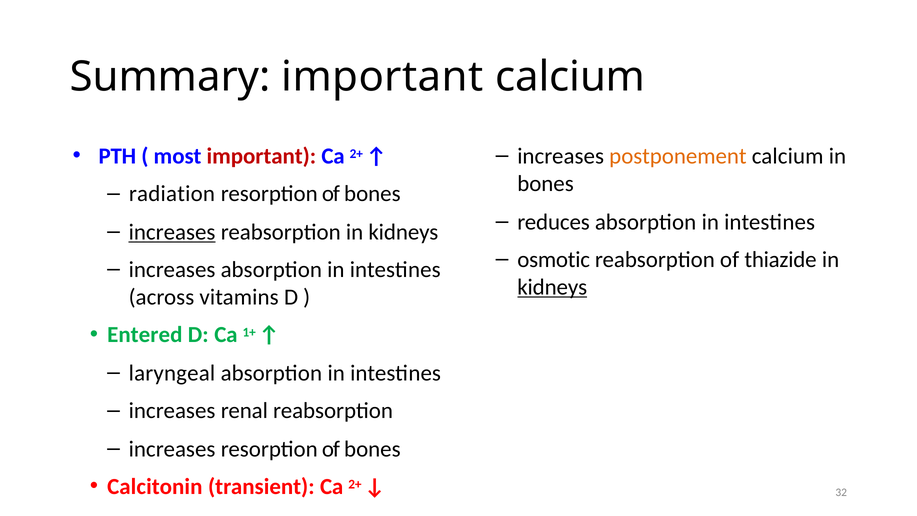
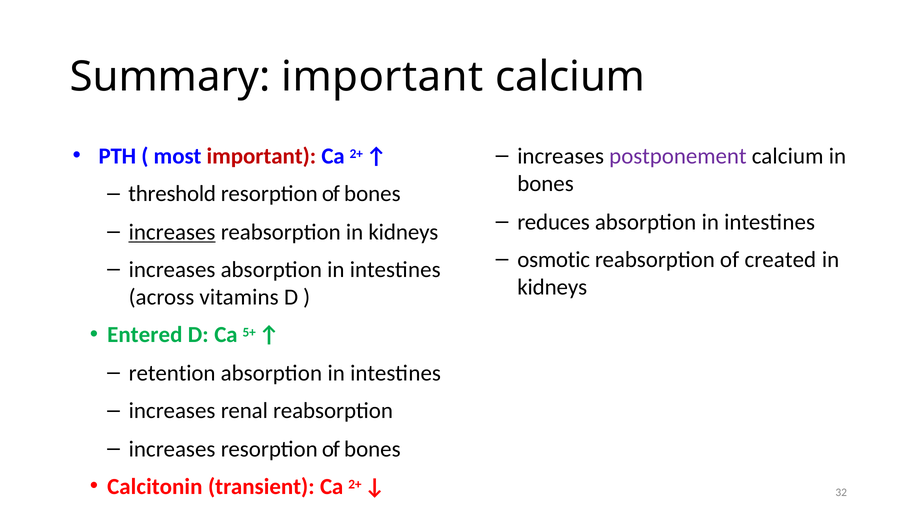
postponement colour: orange -> purple (678, 156)
radiation: radiation -> threshold (172, 194)
thiazide: thiazide -> created (780, 260)
kidneys underline: present -> none (552, 287)
1+: 1+ -> 5+ (249, 332)
laryngeal: laryngeal -> retention (172, 373)
